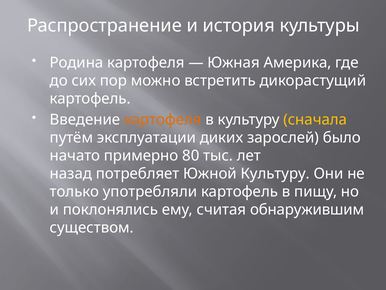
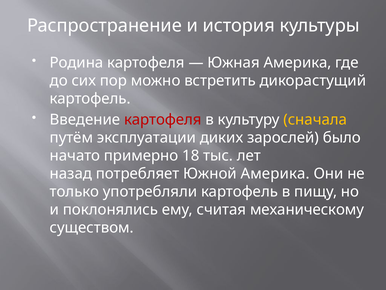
картофеля colour: orange -> red (163, 119)
80: 80 -> 18 (191, 155)
Южной Культуру: Культуру -> Америка (275, 173)
обнаружившим: обнаружившим -> механическому (307, 209)
